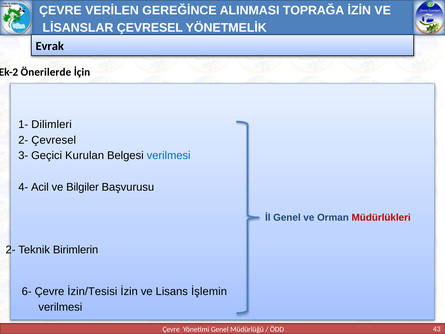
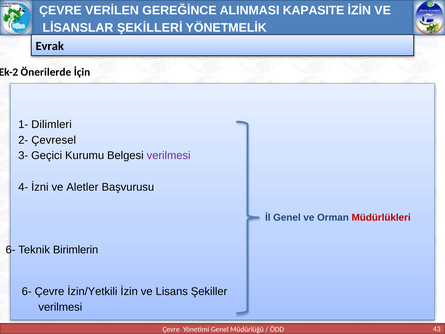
TOPRAĞA: TOPRAĞA -> KAPASITE (314, 10)
LİSANSLAR ÇEVRESEL: ÇEVRESEL -> ŞEKİLLERİ (150, 28)
Kurulan: Kurulan -> Kurumu (85, 155)
verilmesi colour: blue -> purple (169, 155)
Acil: Acil -> İzni (40, 187)
Bilgiler: Bilgiler -> Aletler (82, 187)
2-: 2- -> 6- (11, 250)
İzin/Tesisi: İzin/Tesisi -> İzin/Yetkili (92, 291)
İşlemin: İşlemin -> Şekiller (209, 291)
